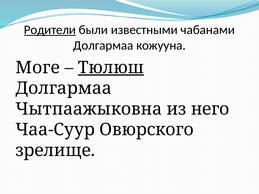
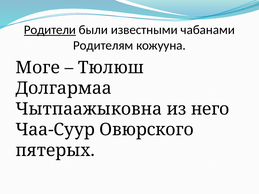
Долгармаа: Долгармаа -> Родителям (103, 45)
Тюлюш underline: present -> none (111, 68)
зрелище: зрелище -> пятерых (55, 151)
